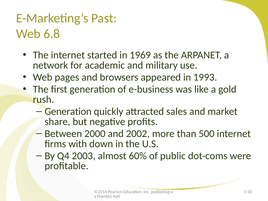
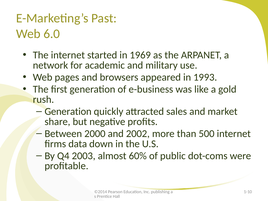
6.8: 6.8 -> 6.0 (52, 34)
with: with -> data (78, 144)
